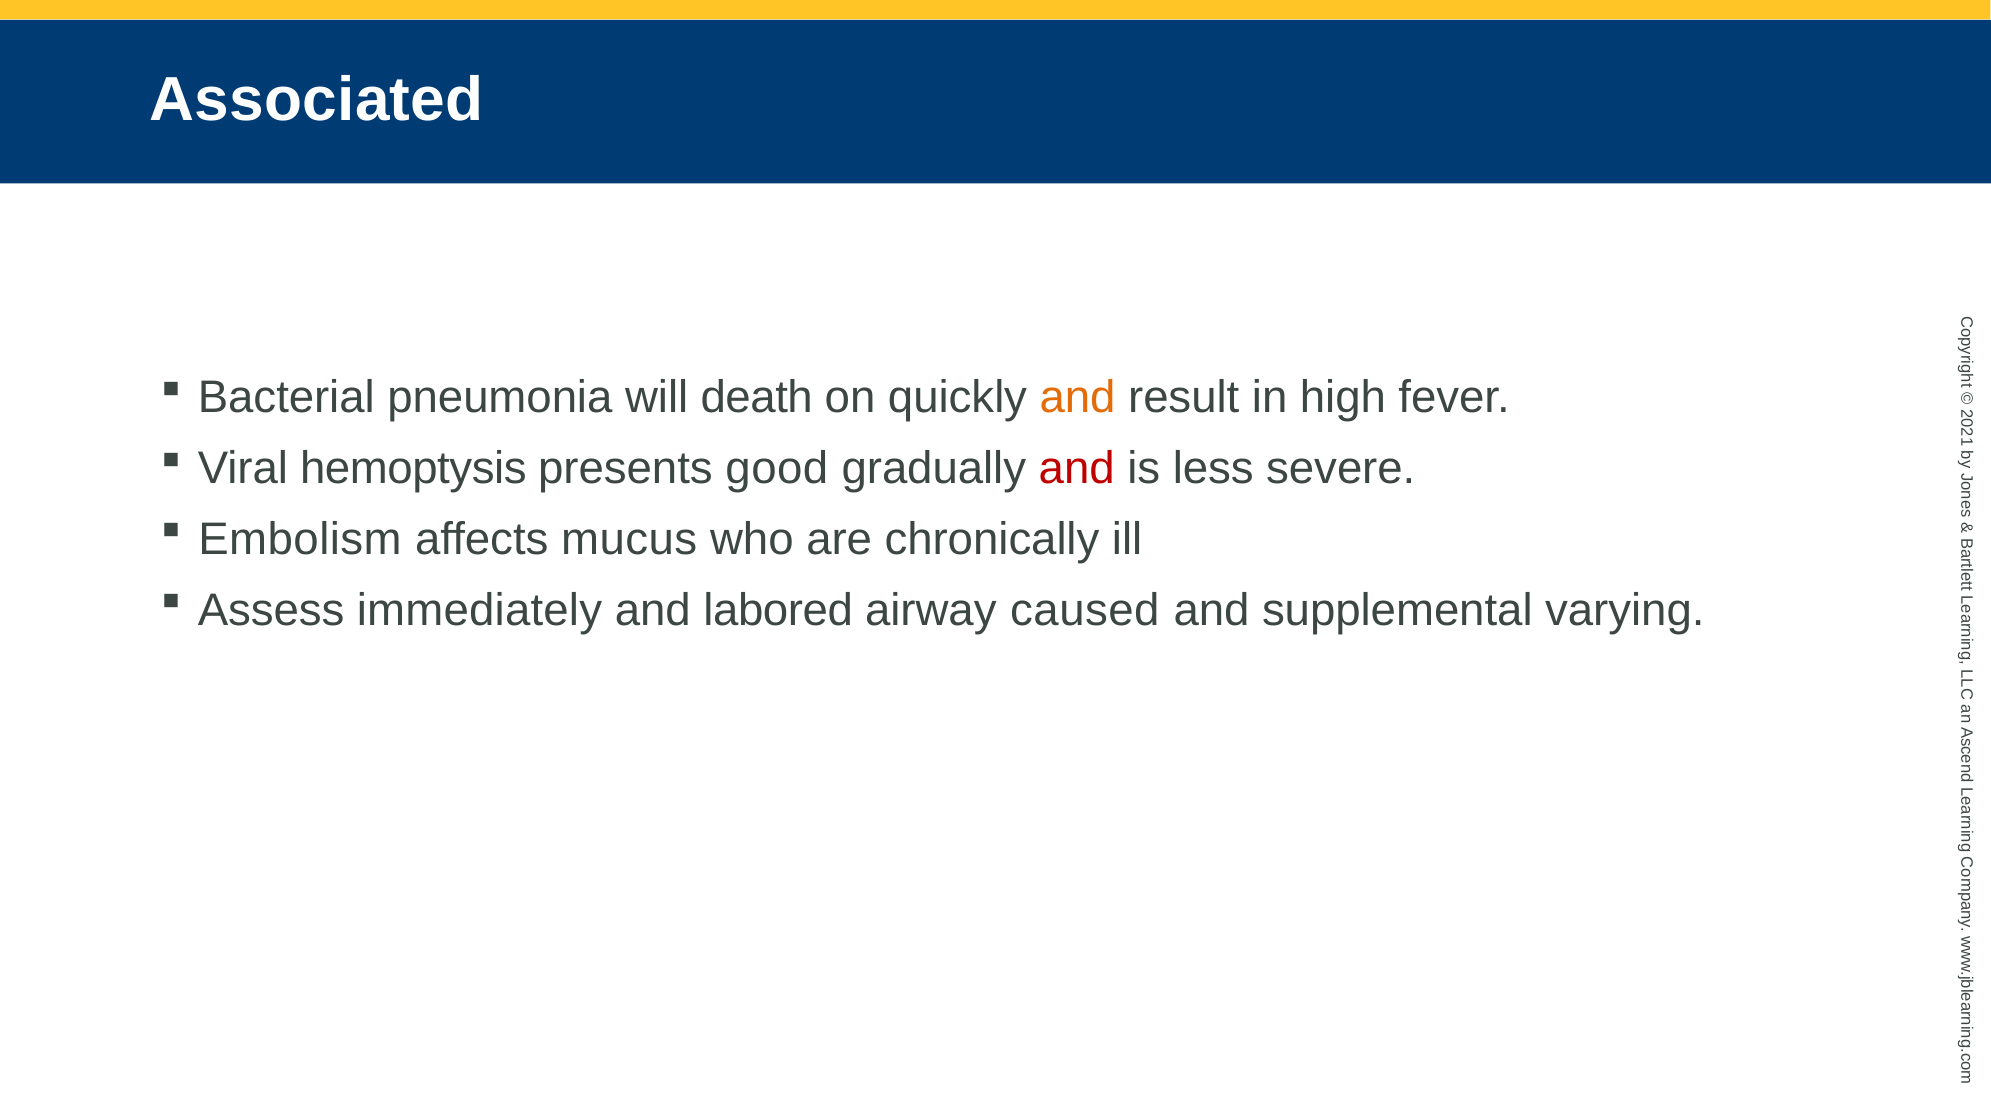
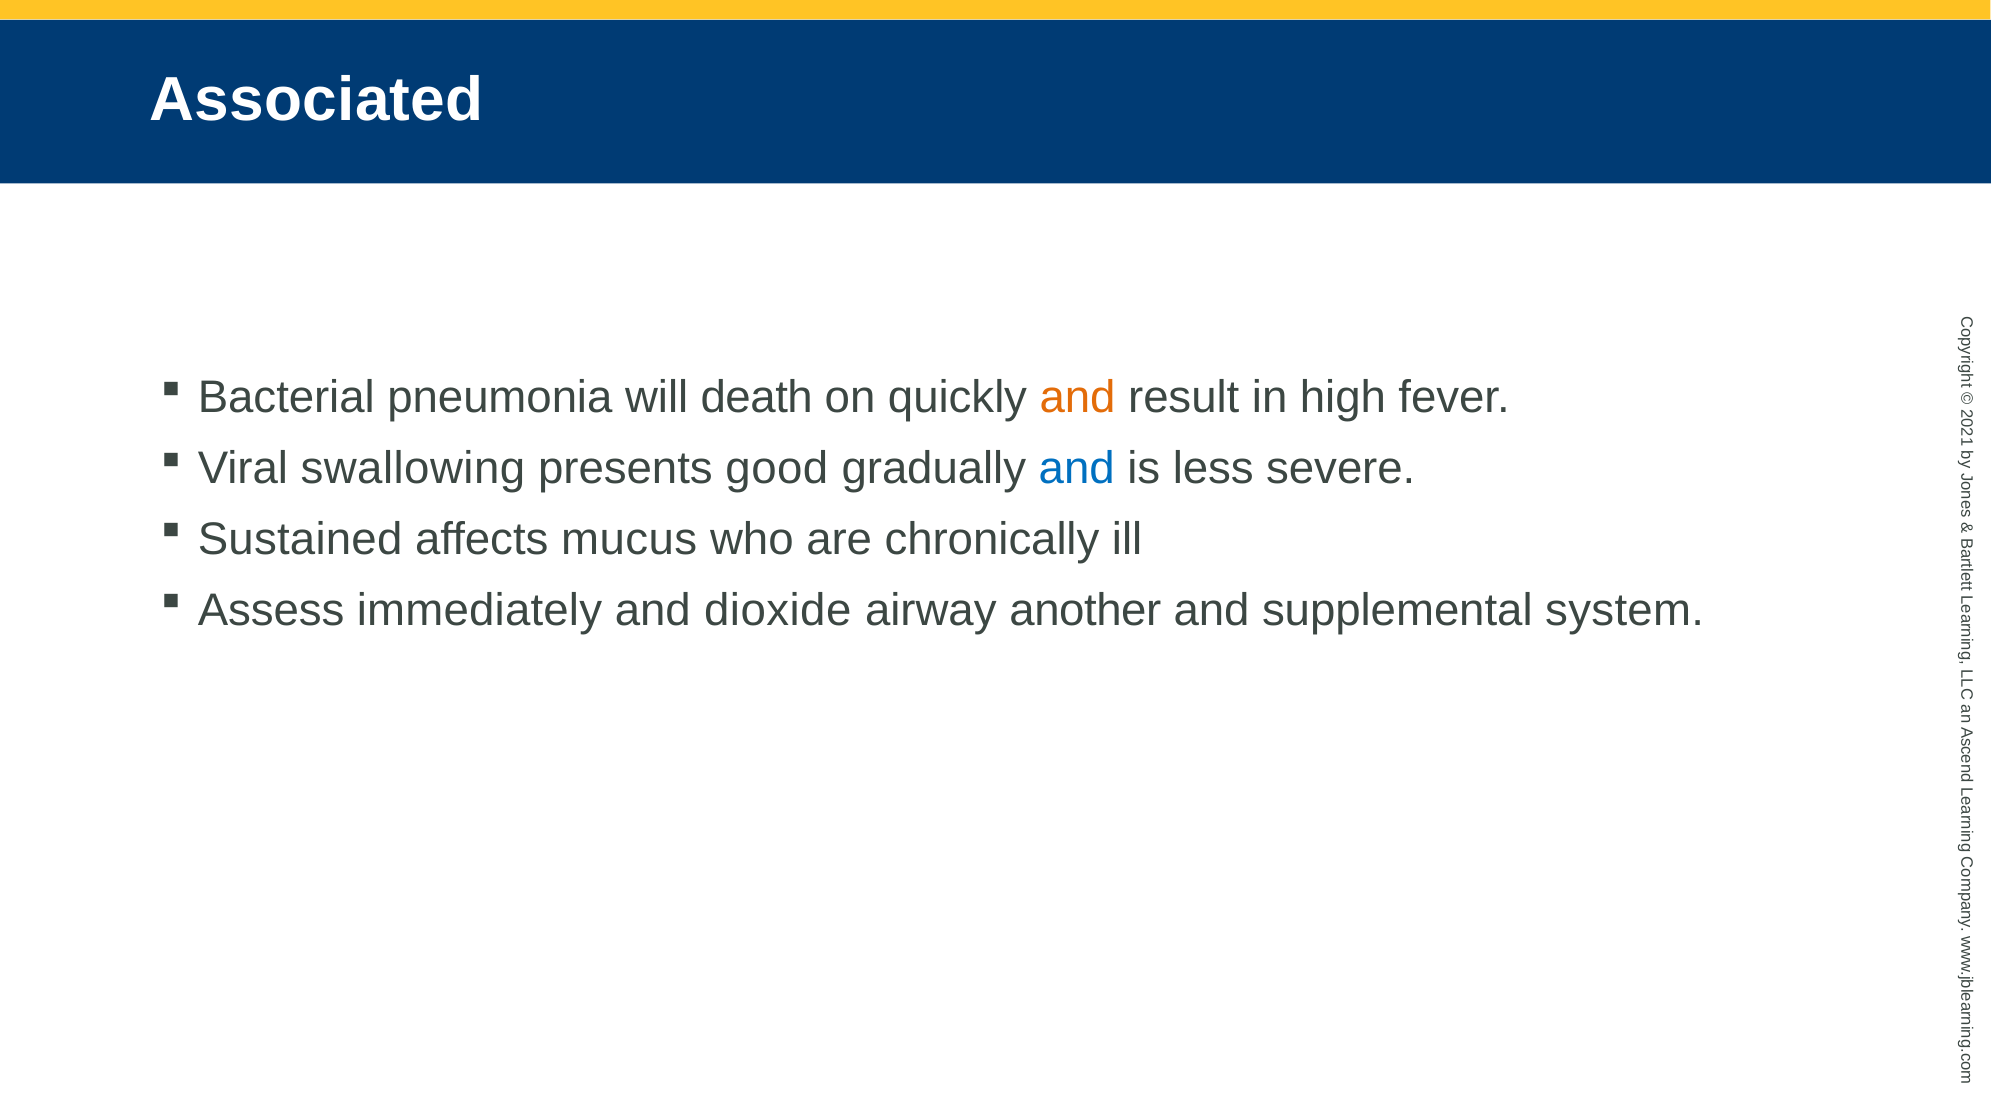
hemoptysis: hemoptysis -> swallowing (413, 469)
and colour: red -> blue (1077, 469)
Embolism: Embolism -> Sustained (300, 539)
labored: labored -> dioxide (778, 610)
caused: caused -> another (1085, 610)
varying: varying -> system (1625, 610)
